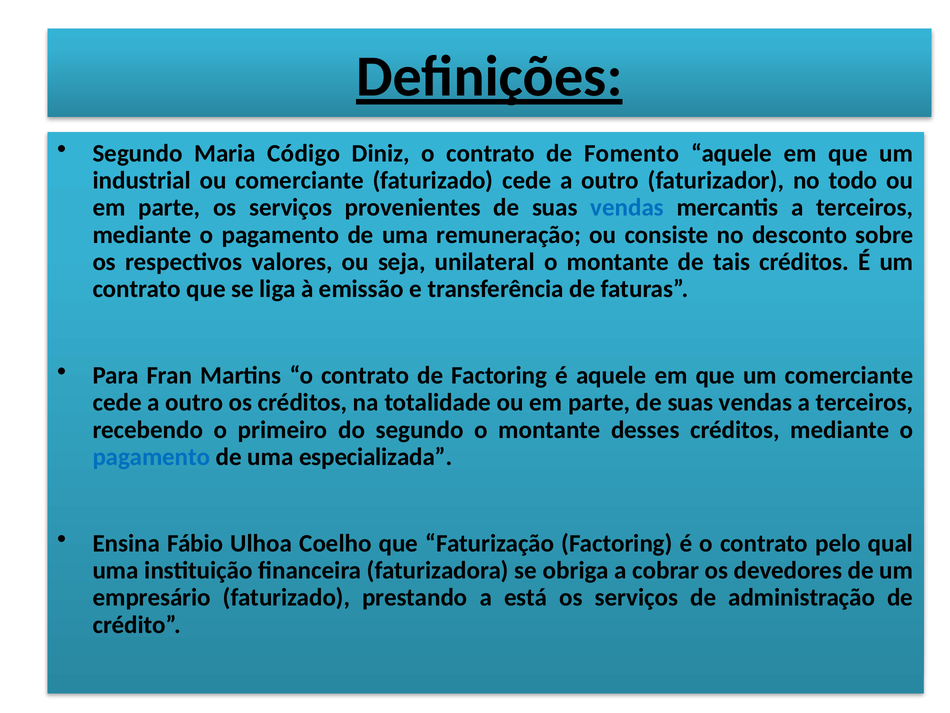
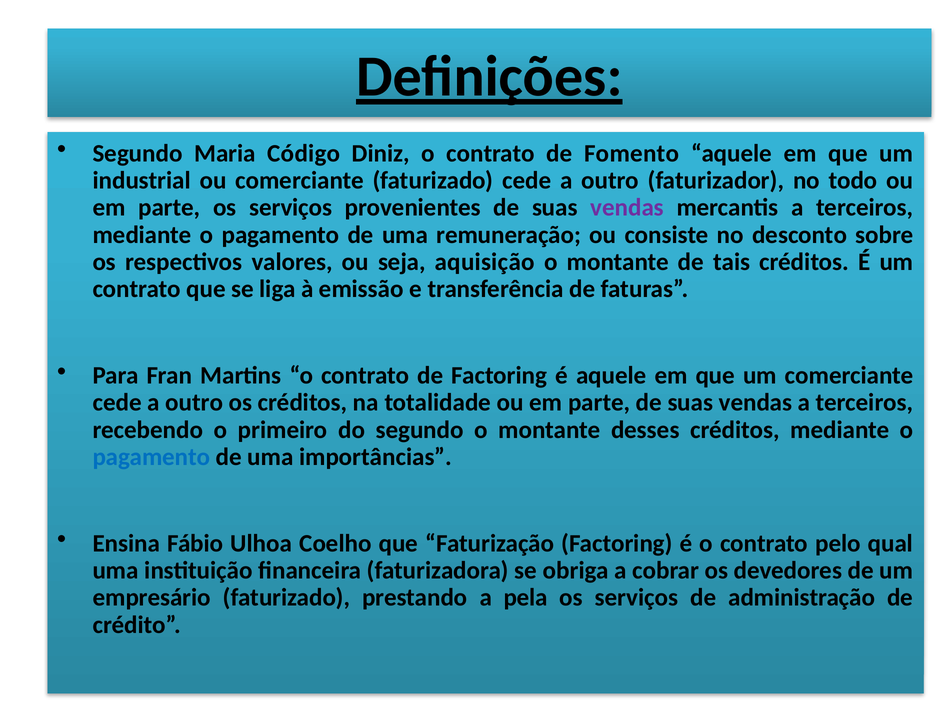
vendas colour: blue -> purple (627, 208)
unilateral: unilateral -> aquisição (485, 262)
especializada: especializada -> importâncias (376, 457)
está: está -> pela (526, 597)
